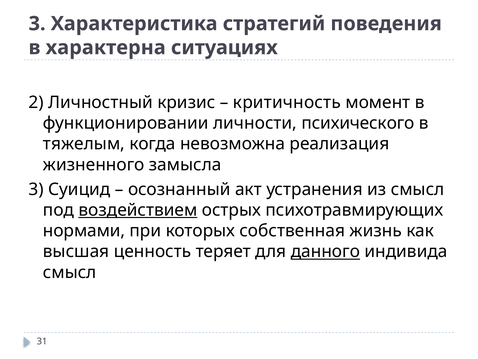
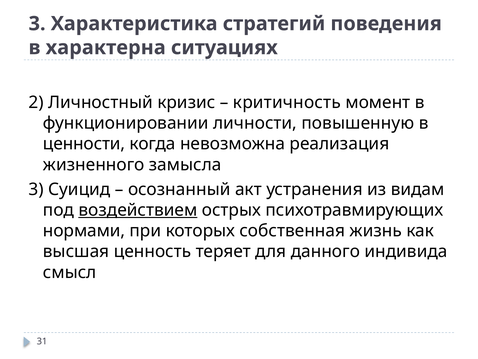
психического: психического -> повышенную (358, 123)
тяжелым: тяжелым -> ценности (84, 144)
из смысл: смысл -> видам (418, 189)
данного underline: present -> none (325, 251)
